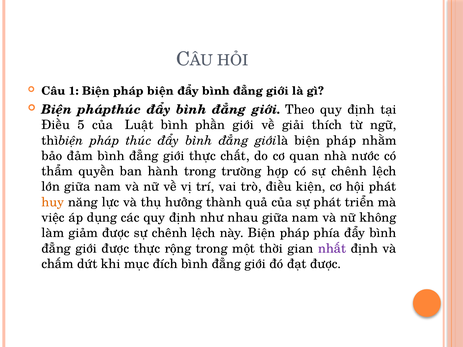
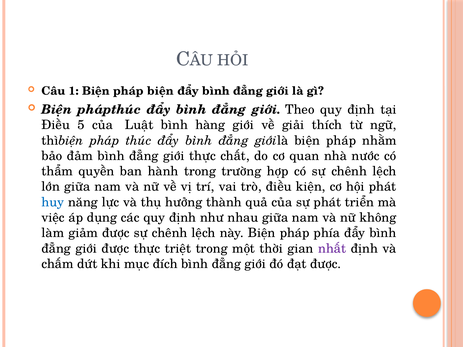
phần: phần -> hàng (210, 125)
huy colour: orange -> blue (53, 202)
rộng: rộng -> triệt (178, 249)
